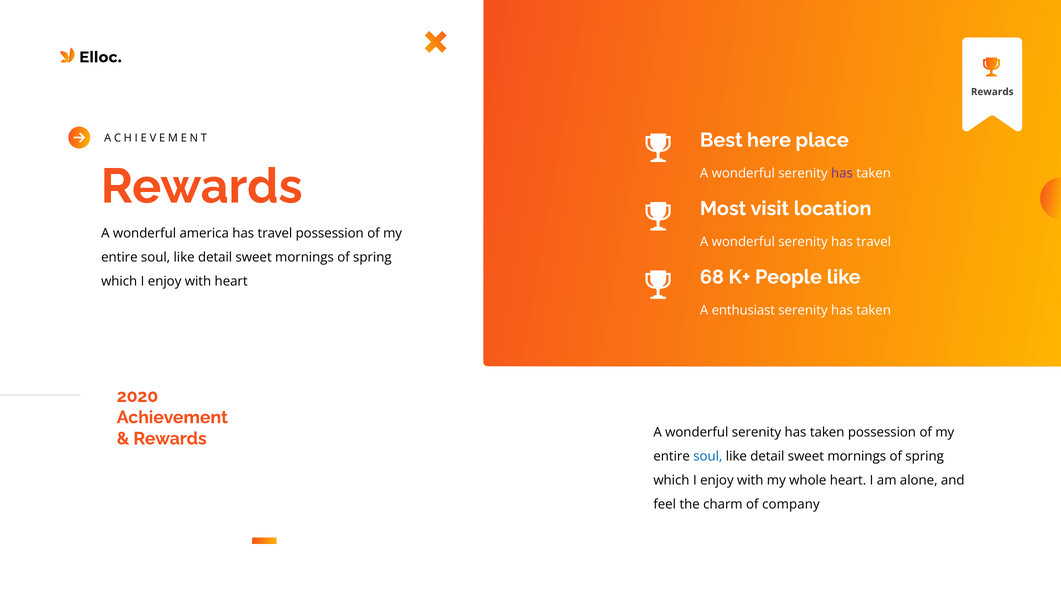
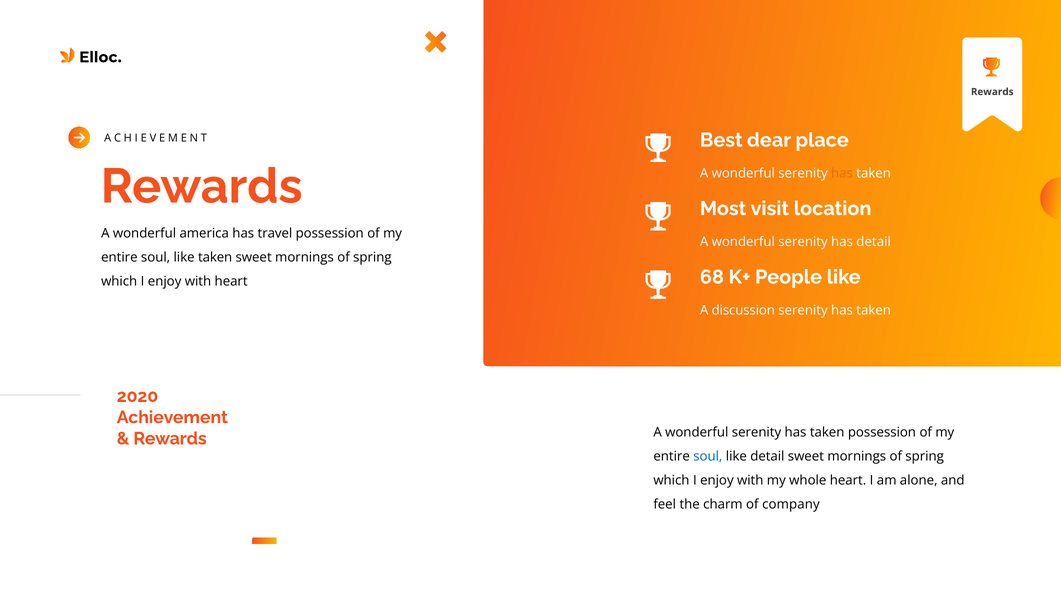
here: here -> dear (769, 140)
has colour: purple -> orange (842, 173)
serenity has travel: travel -> detail (874, 242)
detail: detail -> taken (215, 257)
enthusiast: enthusiast -> discussion (743, 310)
